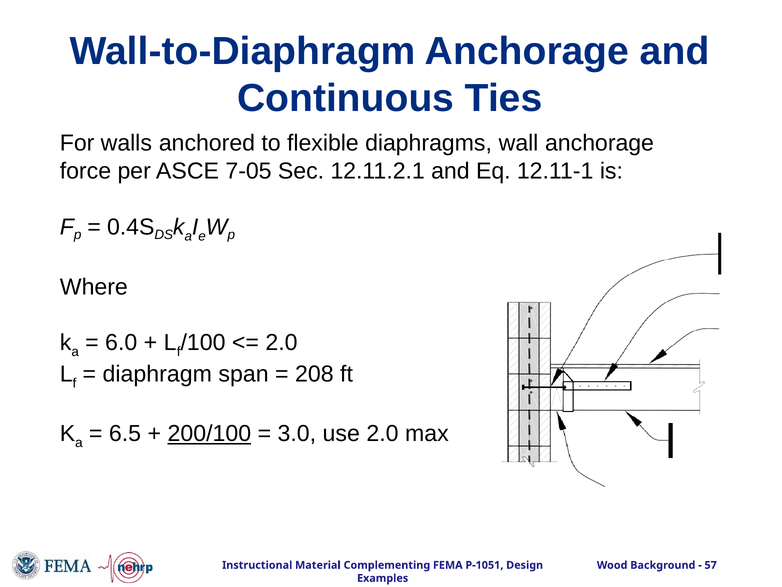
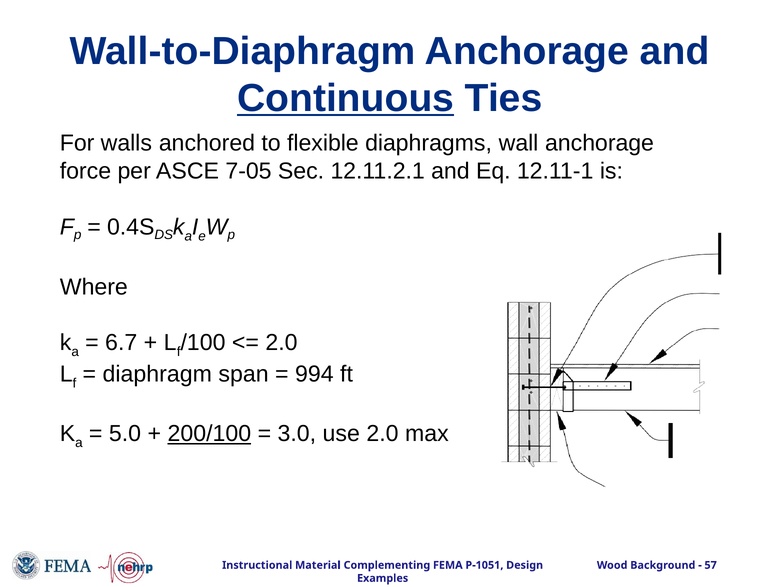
Continuous underline: none -> present (346, 98)
6.0: 6.0 -> 6.7 (121, 342)
208: 208 -> 994 (314, 374)
6.5: 6.5 -> 5.0 (125, 433)
